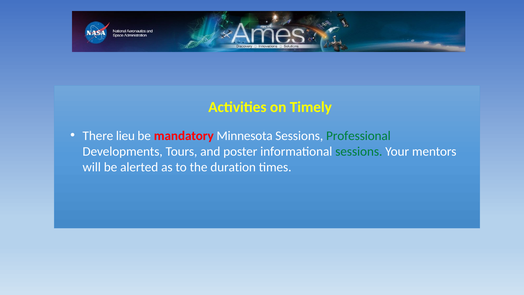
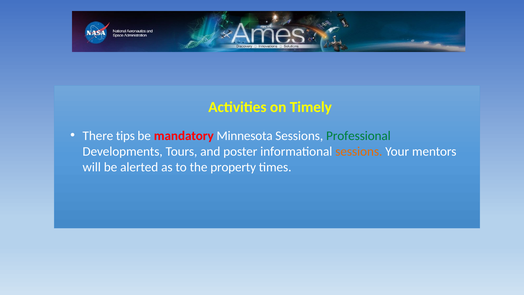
lieu: lieu -> tips (125, 136)
sessions colour: green -> orange (359, 151)
duration: duration -> property (233, 167)
